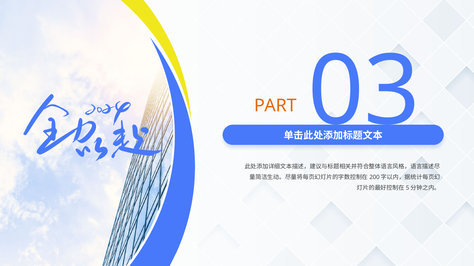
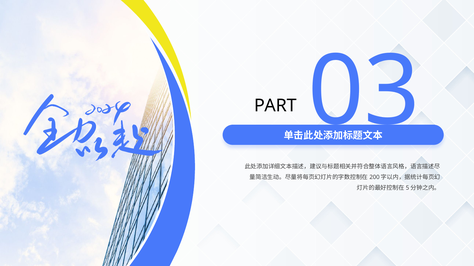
PART colour: orange -> black (275, 106)
